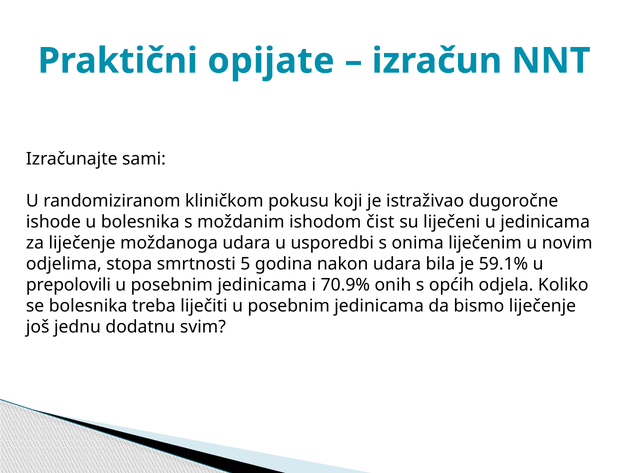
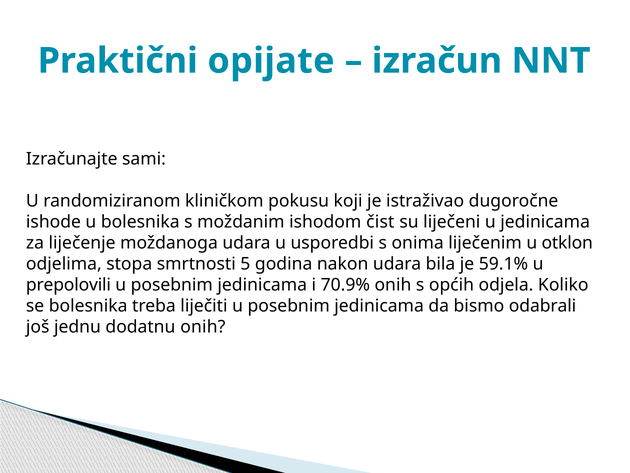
novim: novim -> otklon (567, 243)
bismo liječenje: liječenje -> odabrali (543, 306)
dodatnu svim: svim -> onih (203, 327)
